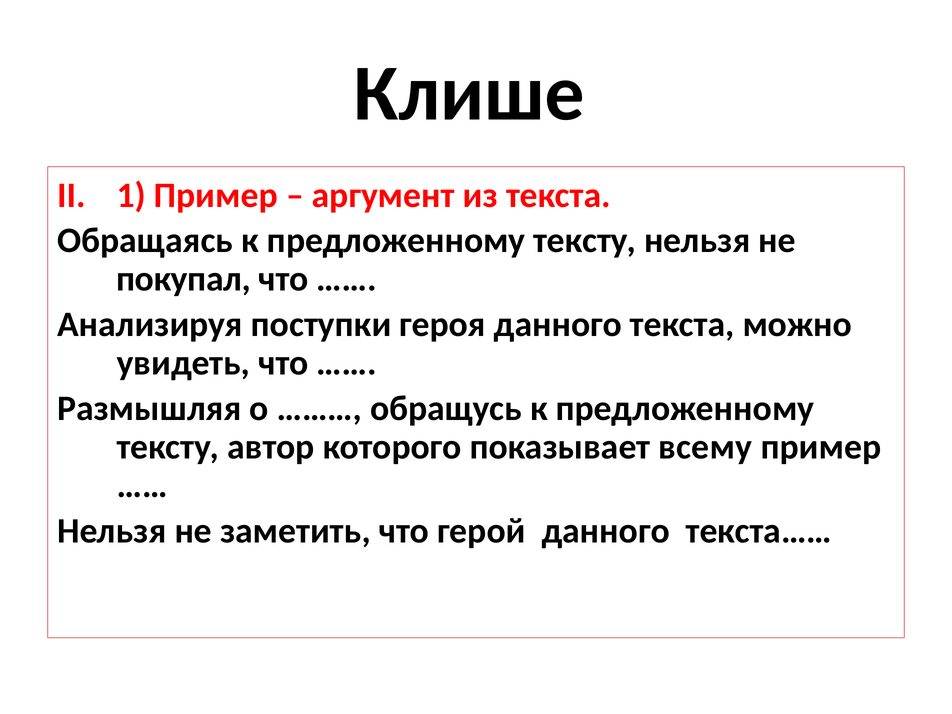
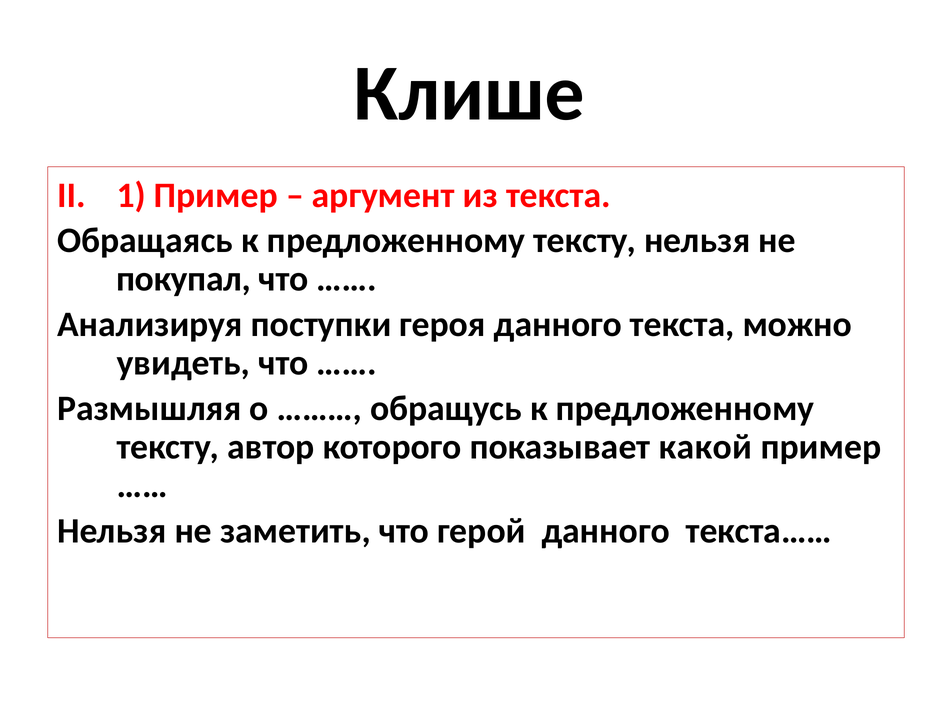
всему: всему -> какой (705, 447)
